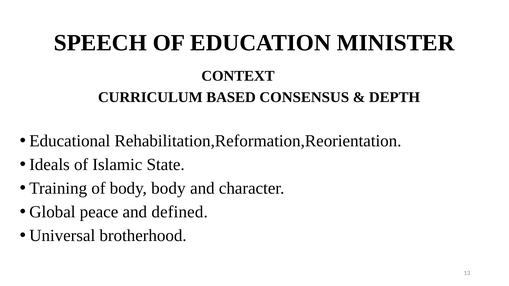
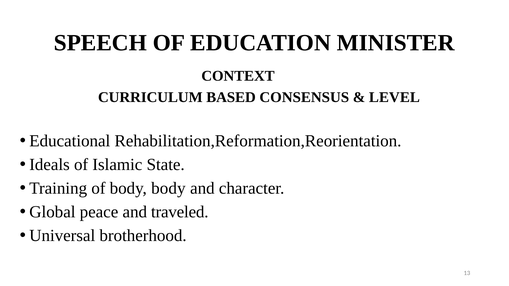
DEPTH: DEPTH -> LEVEL (394, 97)
defined: defined -> traveled (180, 212)
